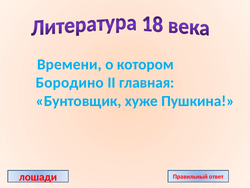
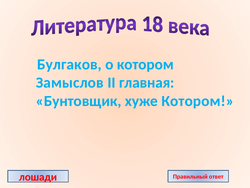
Времени: Времени -> Булгаков (69, 64)
Бородино: Бородино -> Замыслов (70, 83)
хуже Пушкина: Пушкина -> Котором (198, 101)
